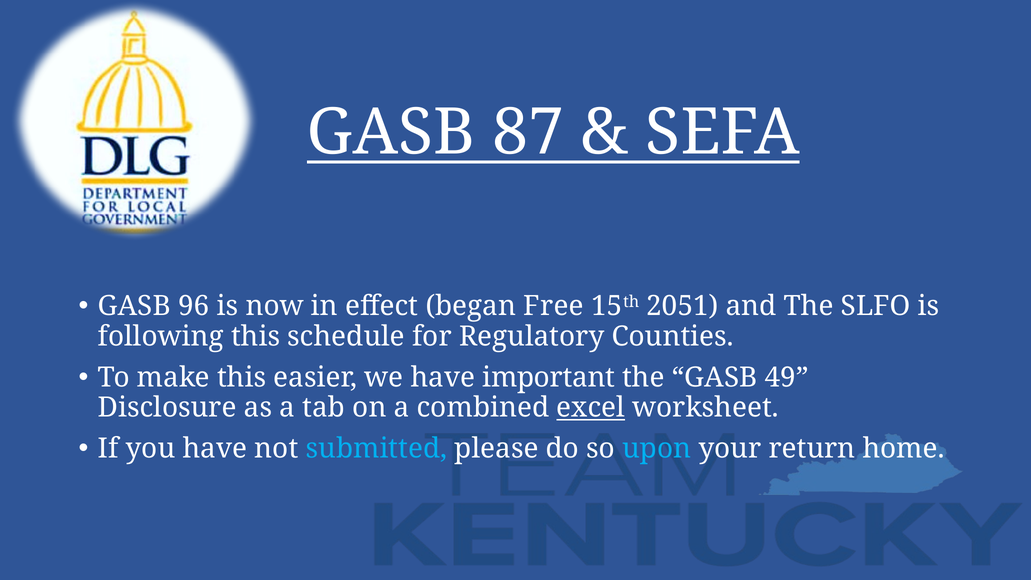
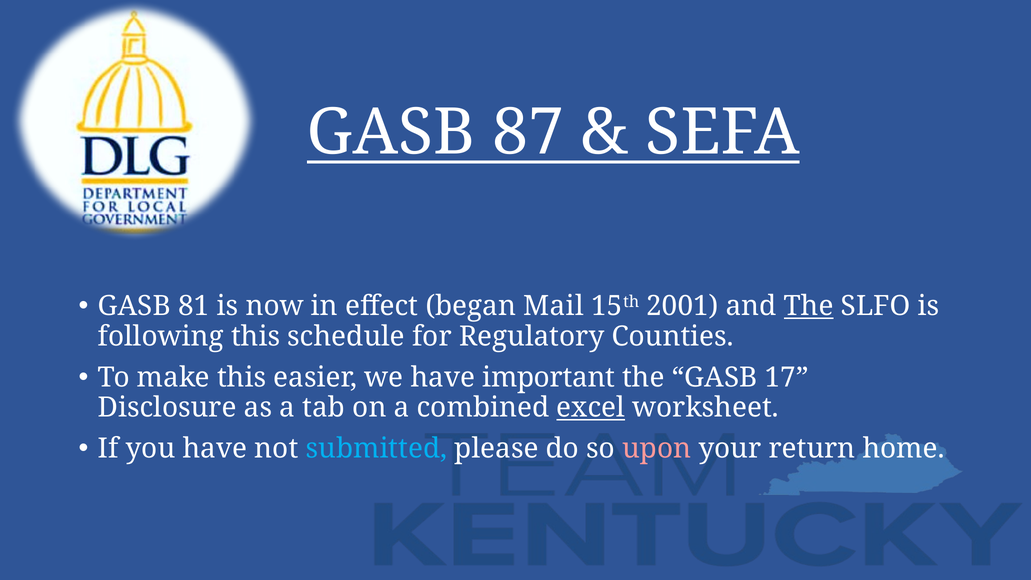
96: 96 -> 81 (194, 306)
Free: Free -> Mail (554, 306)
2051: 2051 -> 2001 (682, 306)
The underline: none -> present (809, 306)
49: 49 -> 17 (787, 377)
upon colour: light blue -> pink (657, 449)
